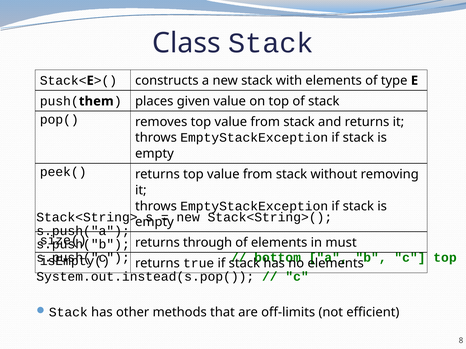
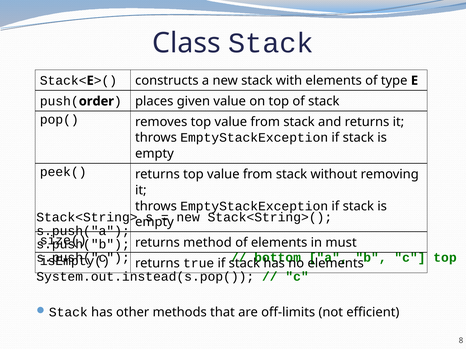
them: them -> order (96, 101)
through: through -> method (207, 243)
